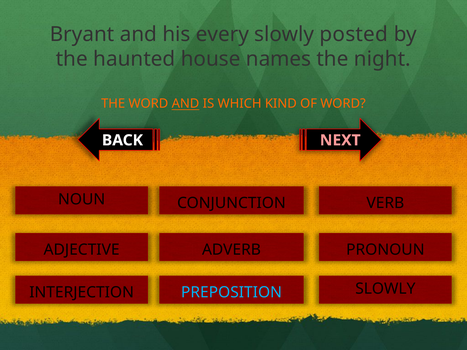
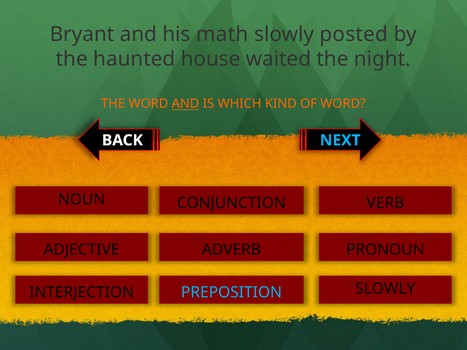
every: every -> math (222, 34)
names: names -> waited (279, 59)
NEXT colour: pink -> light blue (340, 140)
